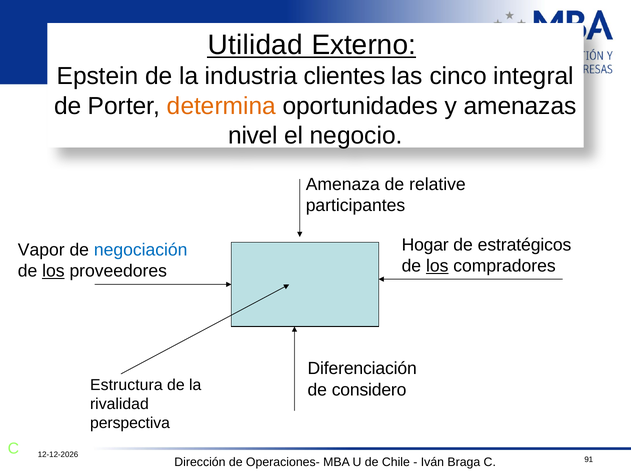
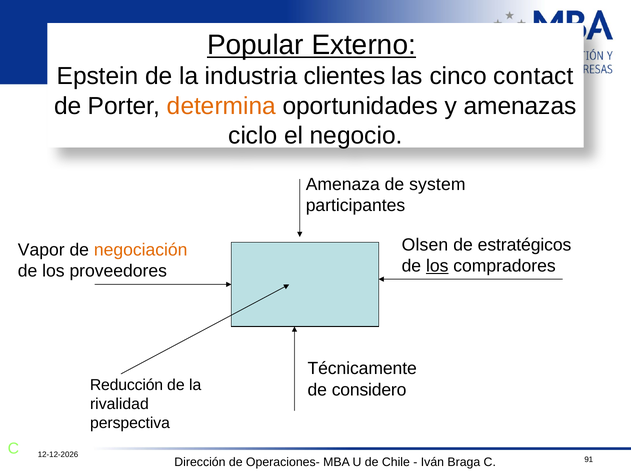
Utilidad: Utilidad -> Popular (255, 45)
integral: integral -> contact (534, 76)
nivel: nivel -> ciclo (253, 135)
relative: relative -> system (437, 184)
Hogar: Hogar -> Olsen (425, 244)
negociación colour: blue -> orange (141, 250)
los underline: present -> none (53, 271)
Diferenciación: Diferenciación -> Técnicamente (362, 368)
Estructura: Estructura -> Reducción (127, 385)
